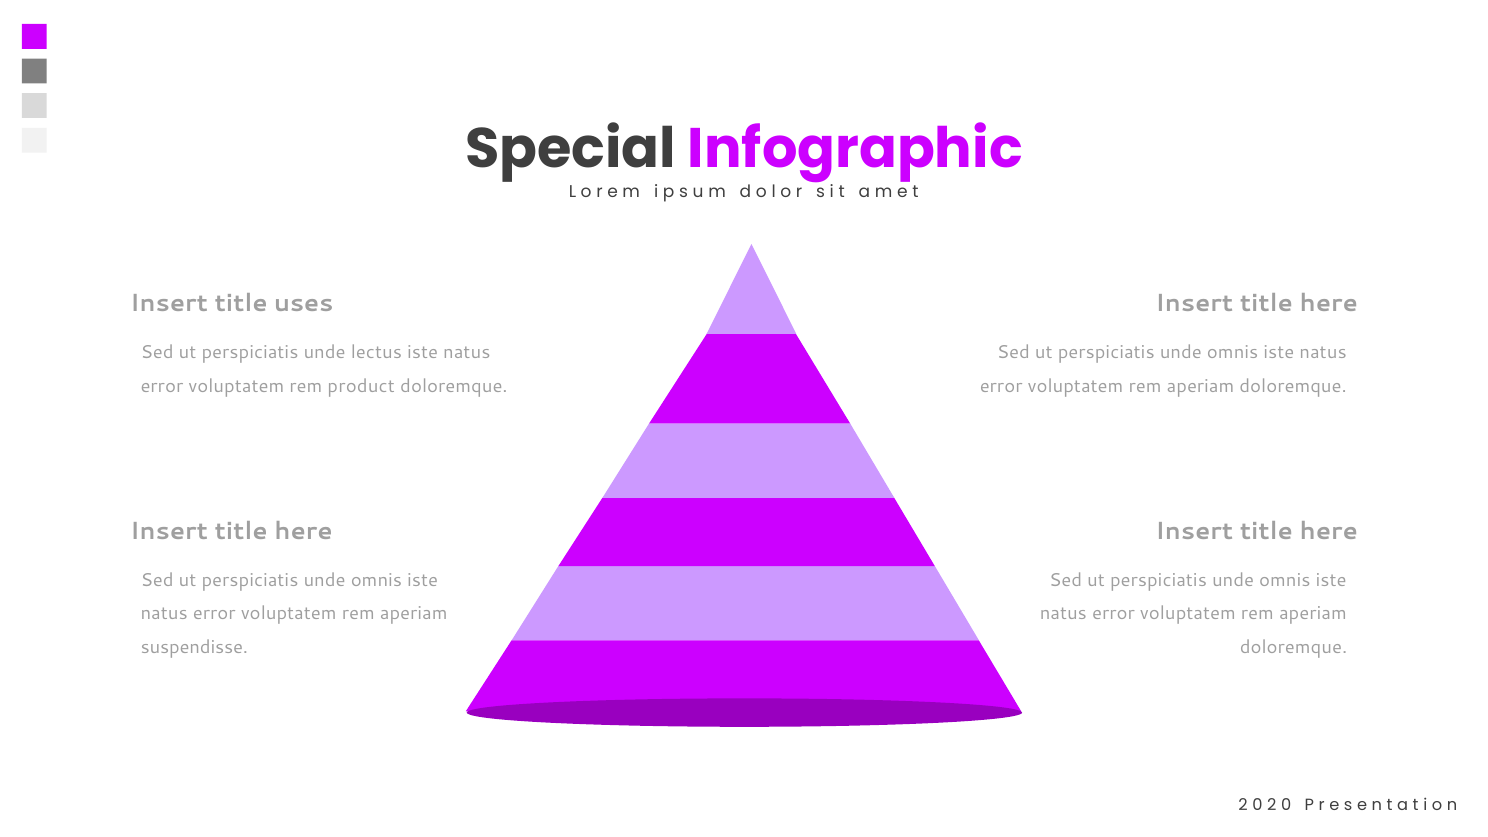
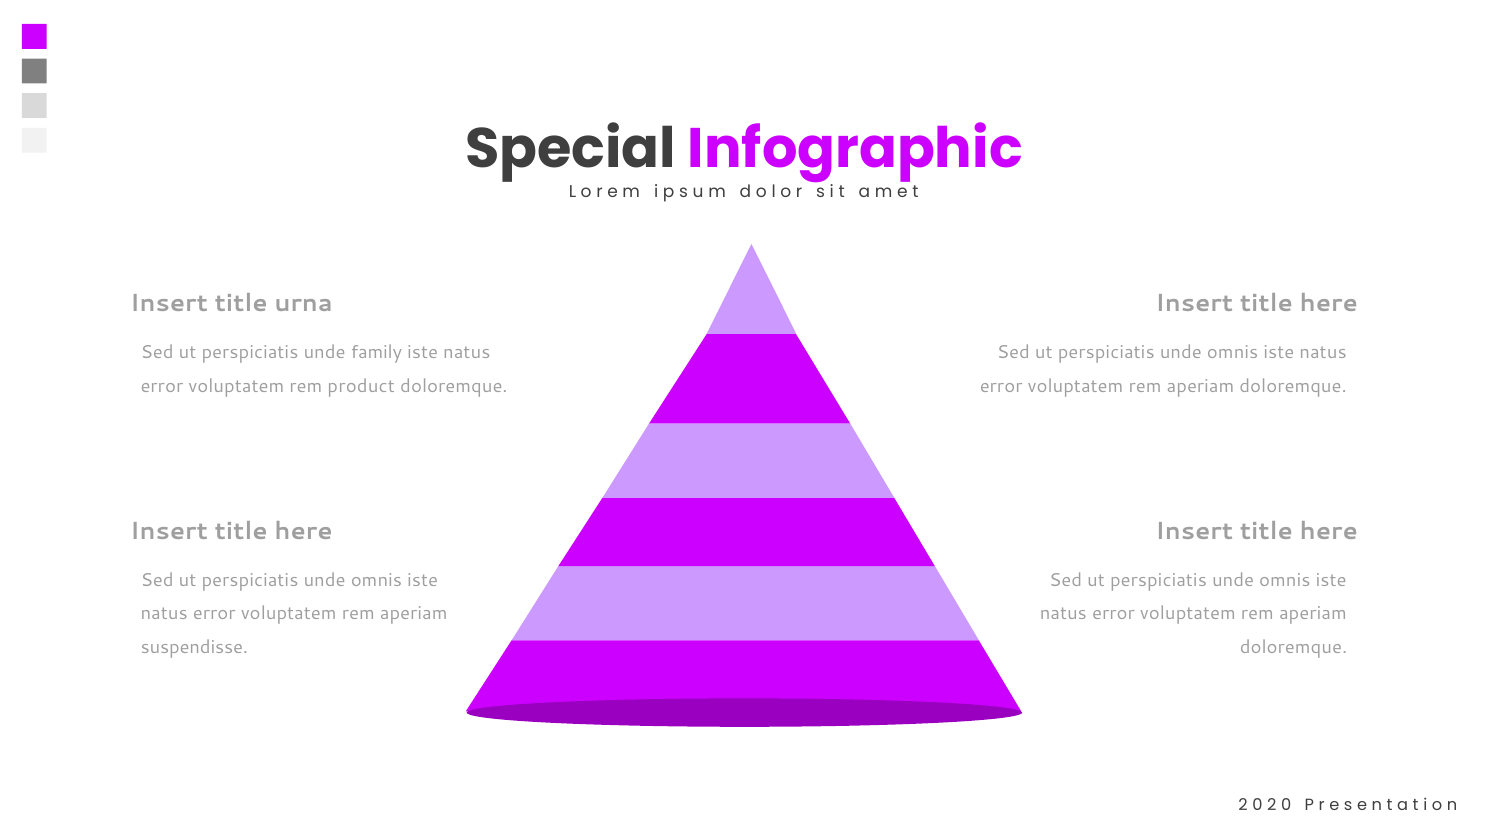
uses: uses -> urna (304, 303)
lectus: lectus -> family (377, 353)
